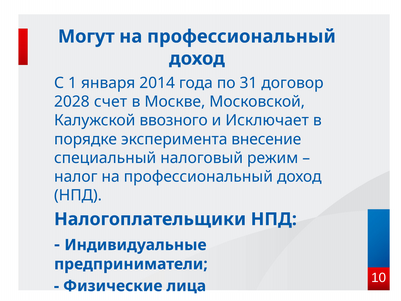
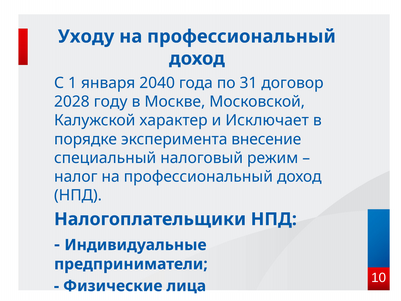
Могут: Могут -> Уходу (86, 36)
2014: 2014 -> 2040 (157, 83)
счет: счет -> году (111, 102)
ввозного: ввозного -> характер (174, 120)
